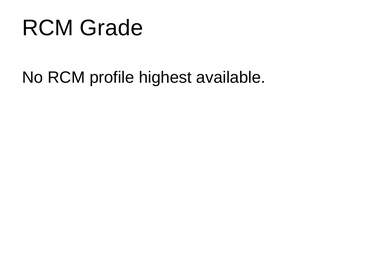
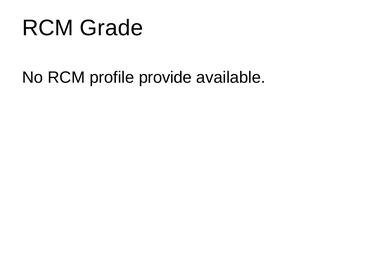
highest: highest -> provide (165, 77)
